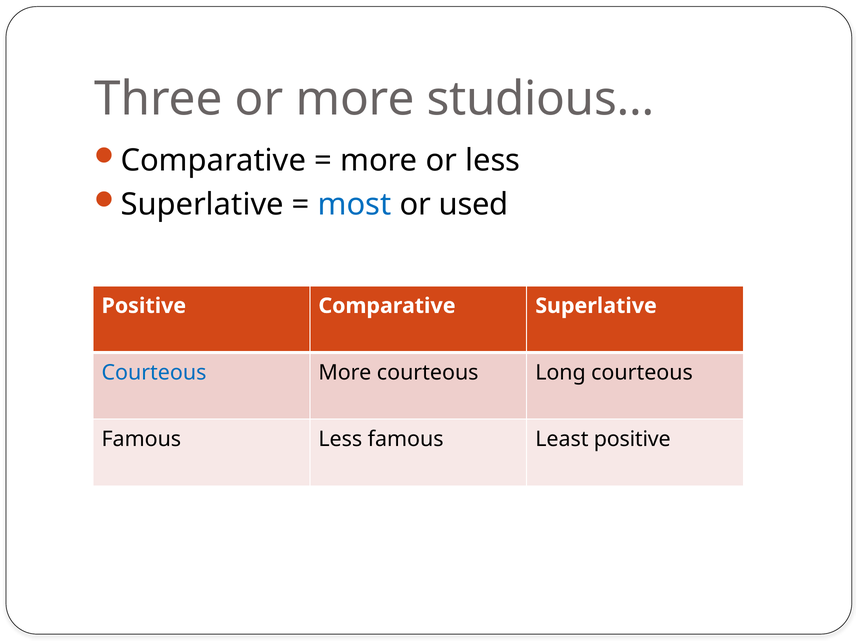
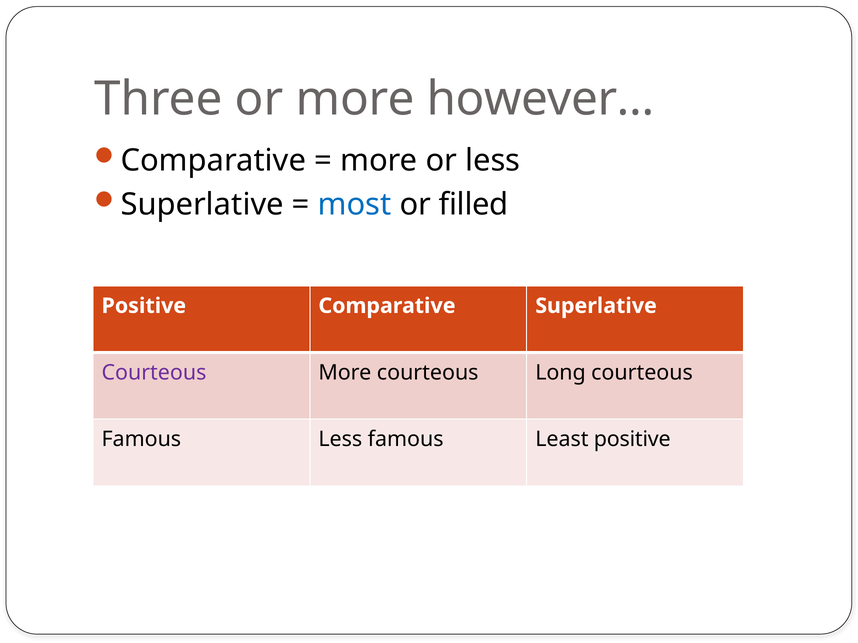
studious…: studious… -> however… (541, 99)
used: used -> filled (474, 205)
Courteous colour: blue -> purple (154, 373)
